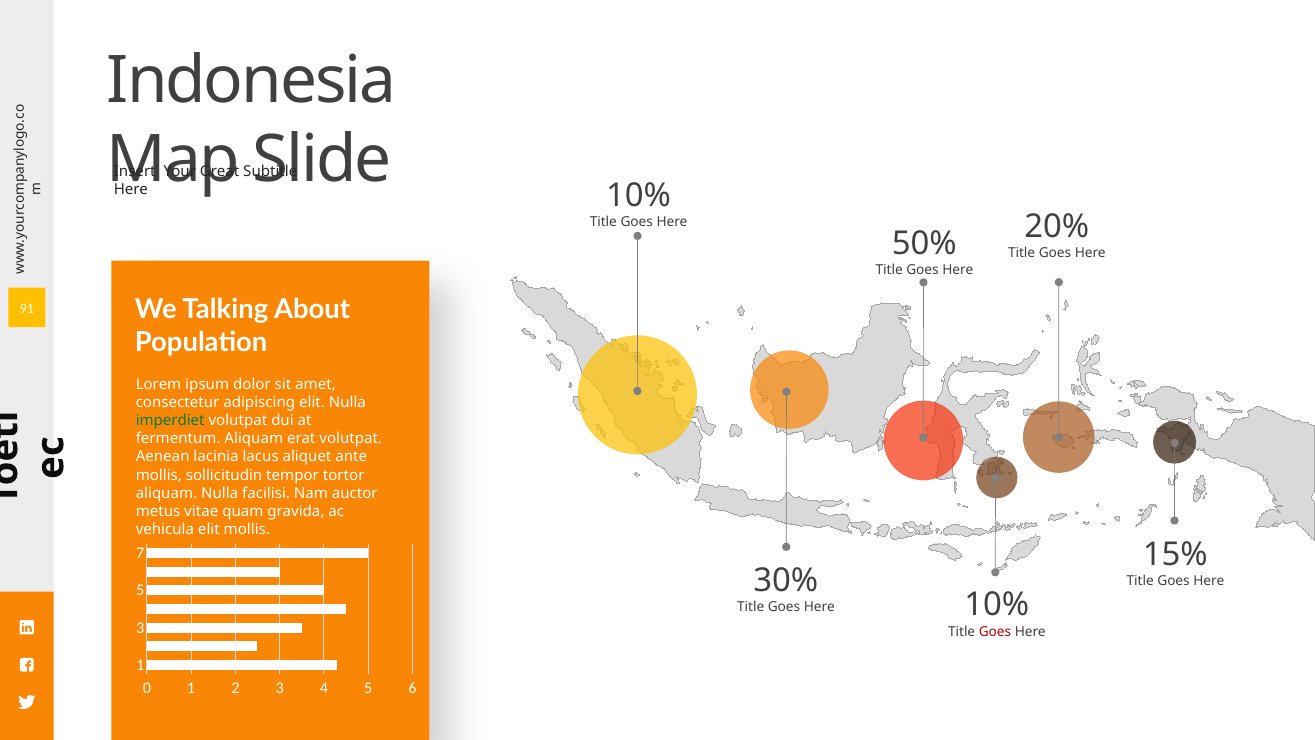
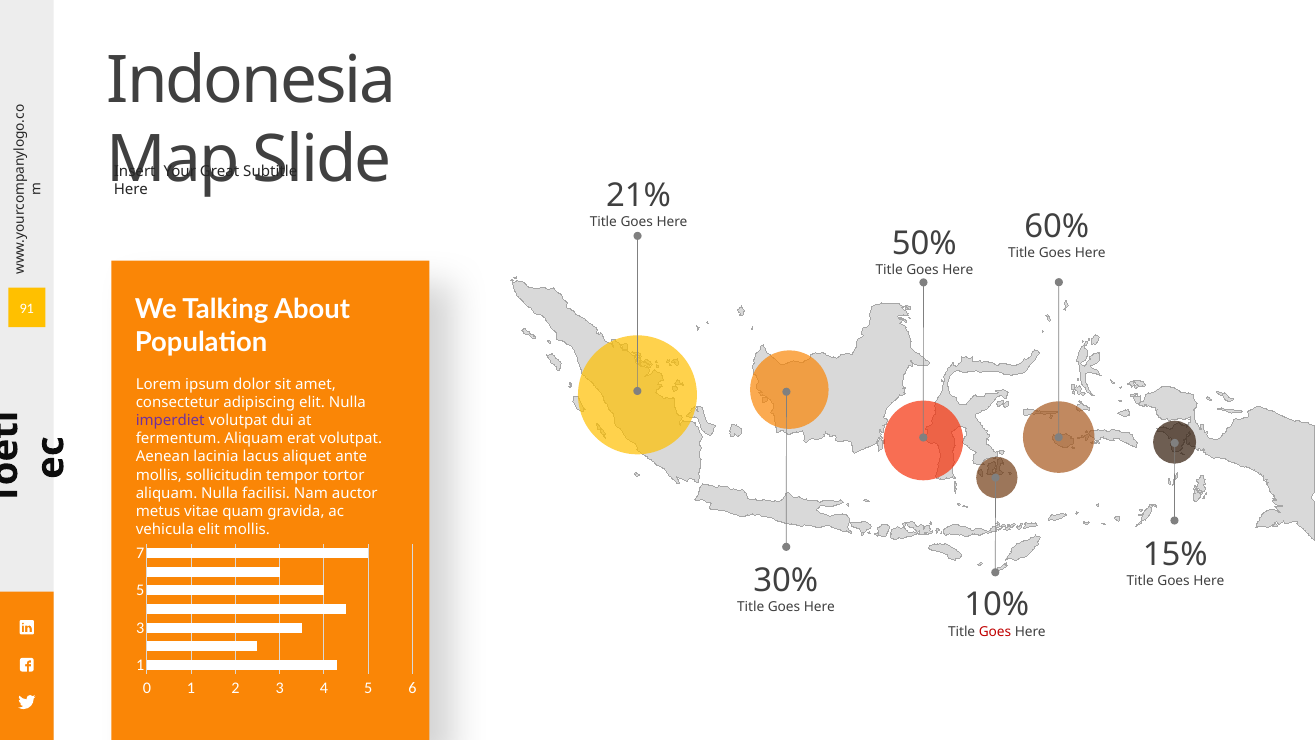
10%: 10% -> 21% (638, 195)
20%: 20% -> 60% (1057, 226)
imperdiet colour: green -> purple (170, 421)
